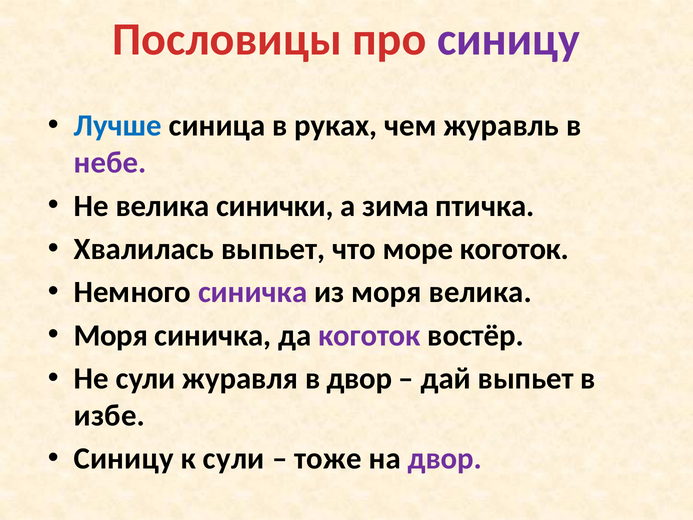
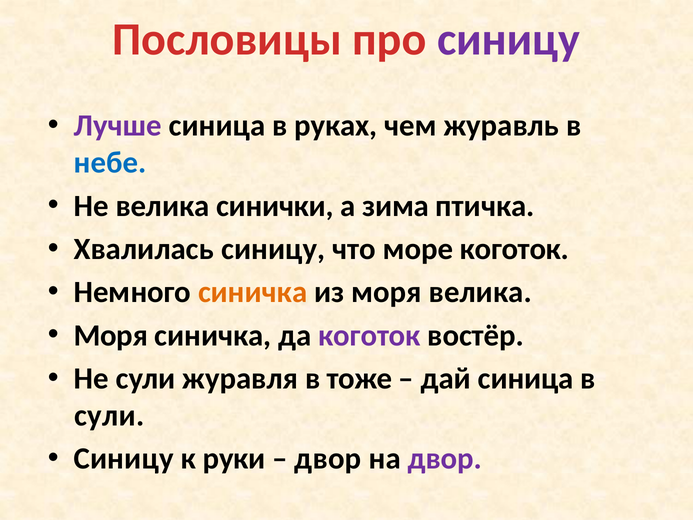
Лучше colour: blue -> purple (118, 126)
небе colour: purple -> blue (110, 163)
Хвалилась выпьет: выпьет -> синицу (273, 249)
синичка colour: purple -> orange (253, 292)
в двор: двор -> тоже (360, 378)
дай выпьет: выпьет -> синица (526, 378)
избе: избе -> сули (109, 415)
к сули: сули -> руки (234, 458)
тоже: тоже -> двор (328, 458)
